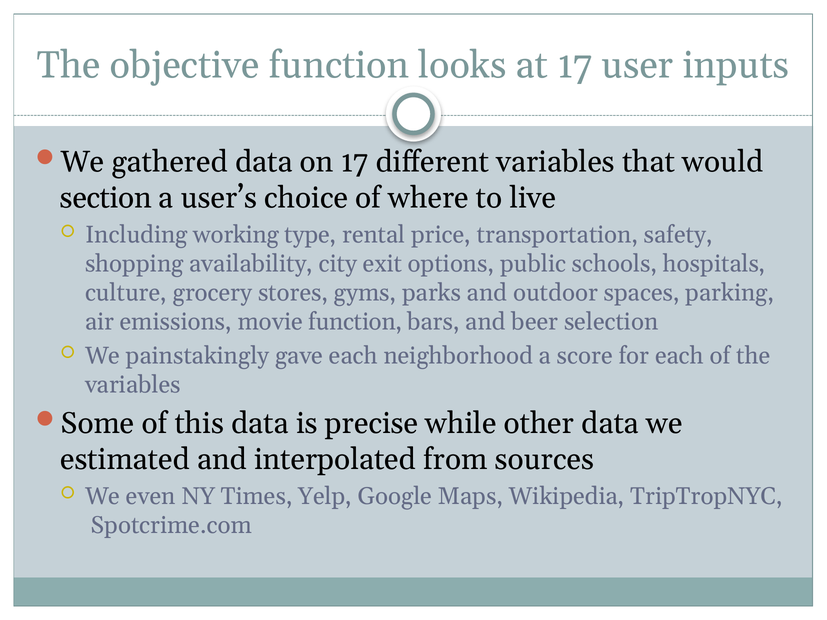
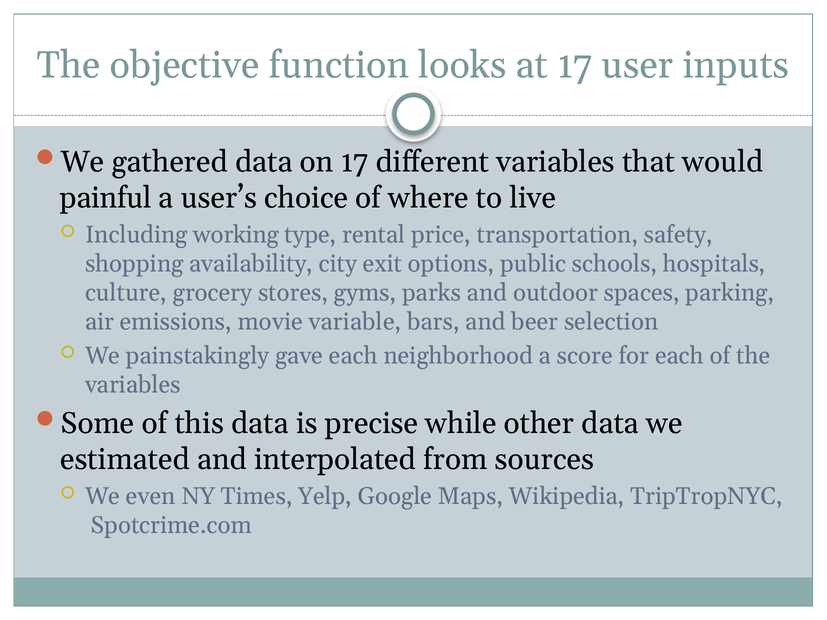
section: section -> painful (106, 198)
movie function: function -> variable (355, 322)
